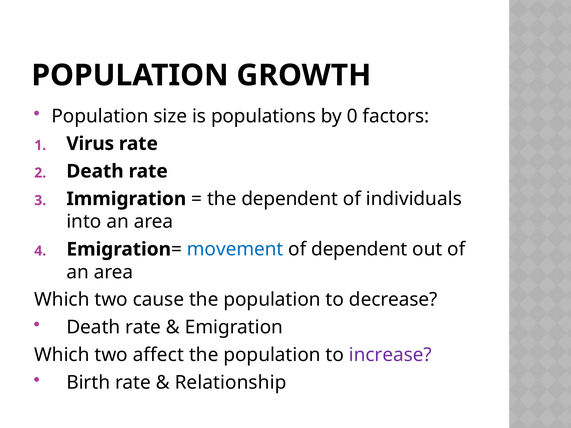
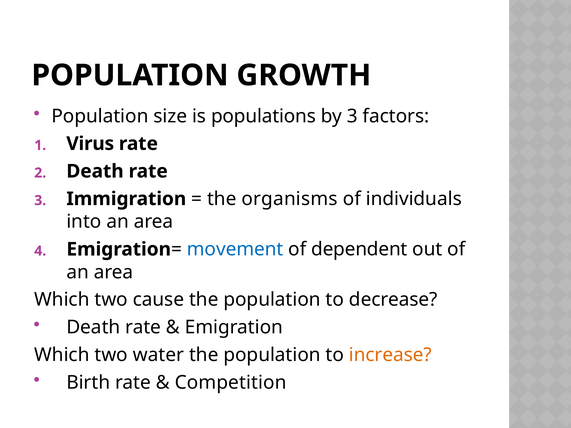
by 0: 0 -> 3 (352, 116)
the dependent: dependent -> organisms (290, 199)
affect: affect -> water (158, 355)
increase colour: purple -> orange (390, 355)
Relationship: Relationship -> Competition (231, 383)
